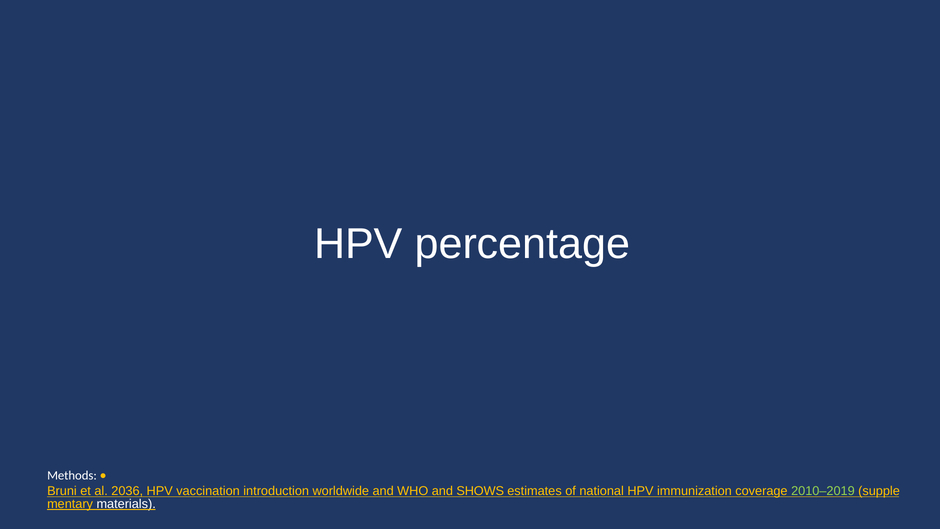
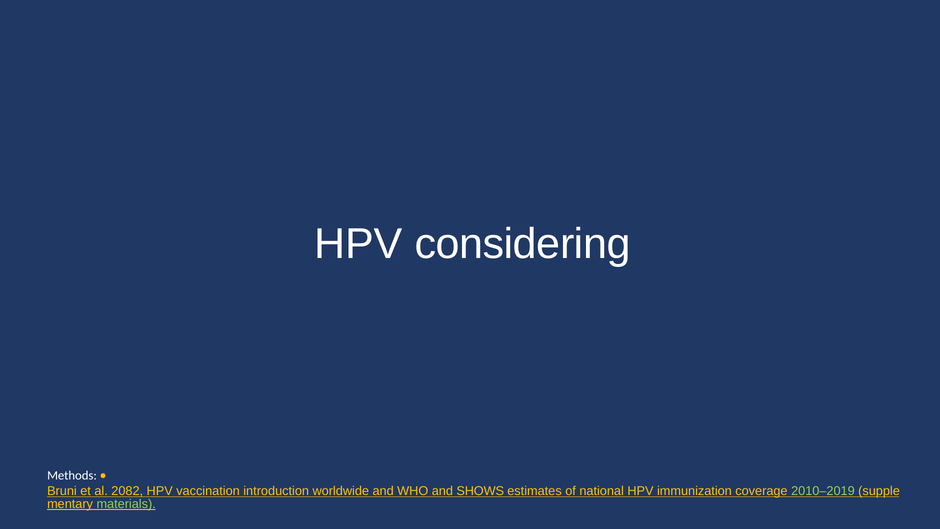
percentage: percentage -> considering (523, 244)
2036: 2036 -> 2082 (127, 491)
materials colour: white -> light green (126, 504)
